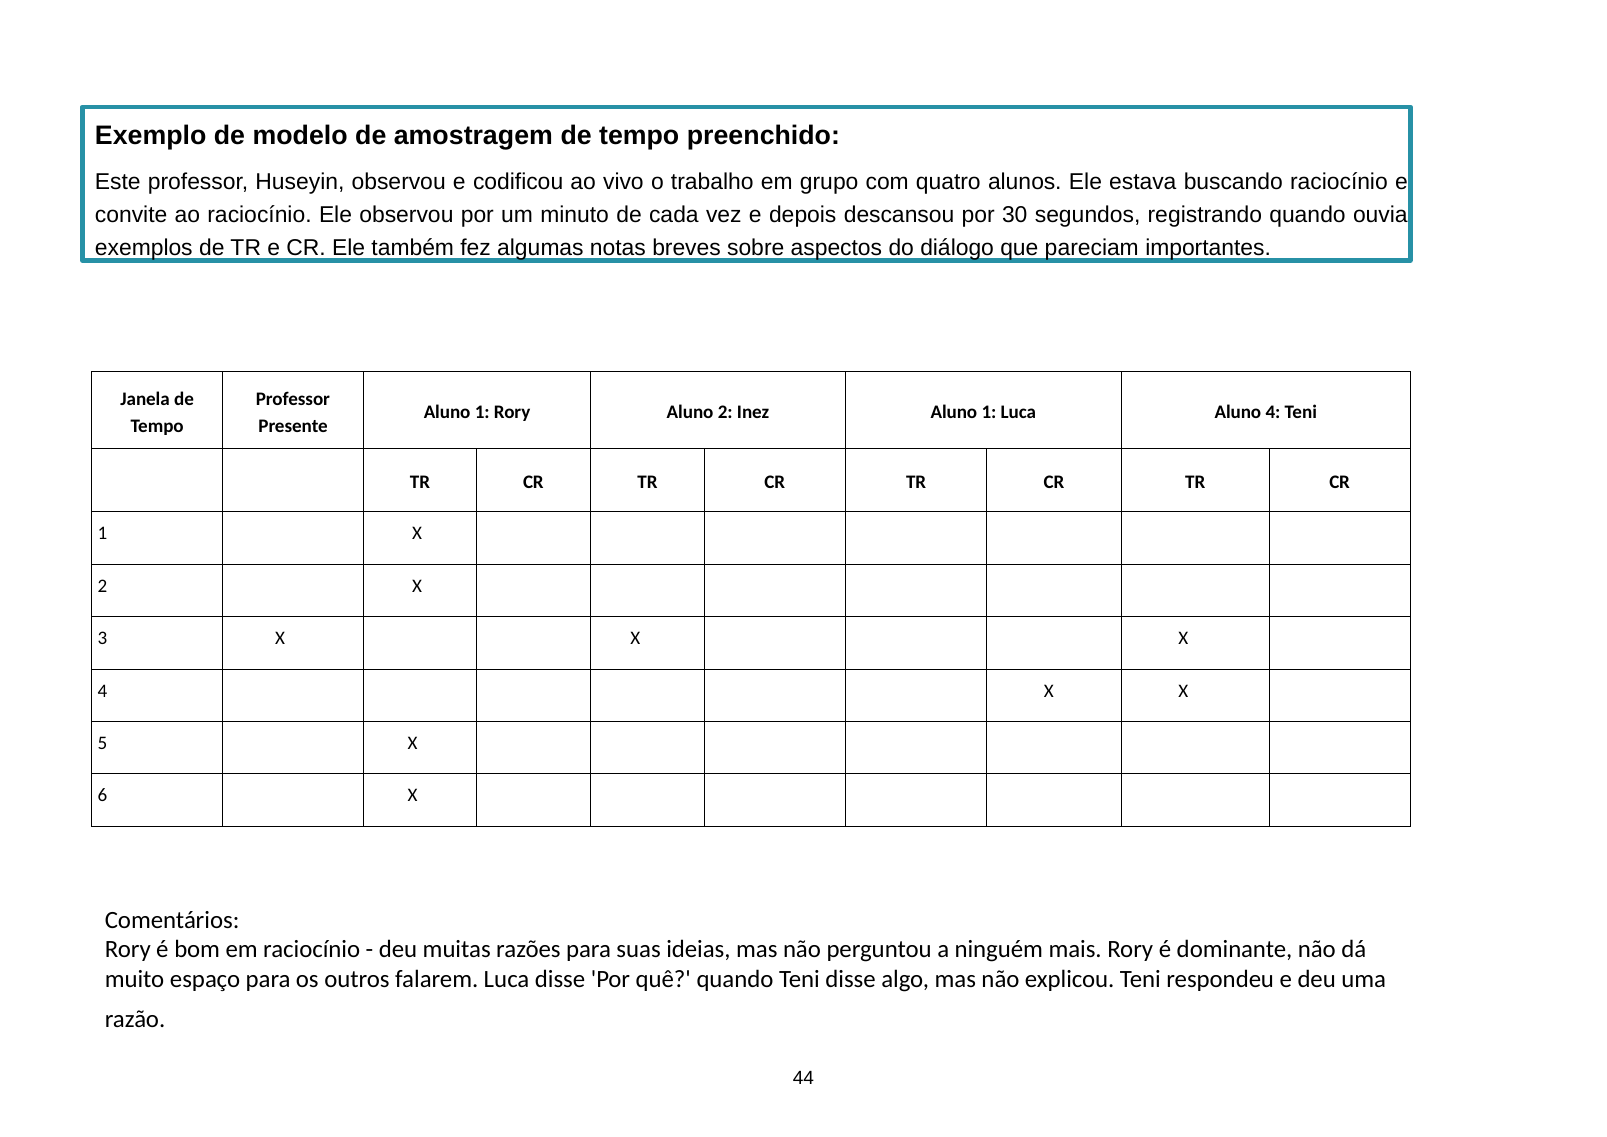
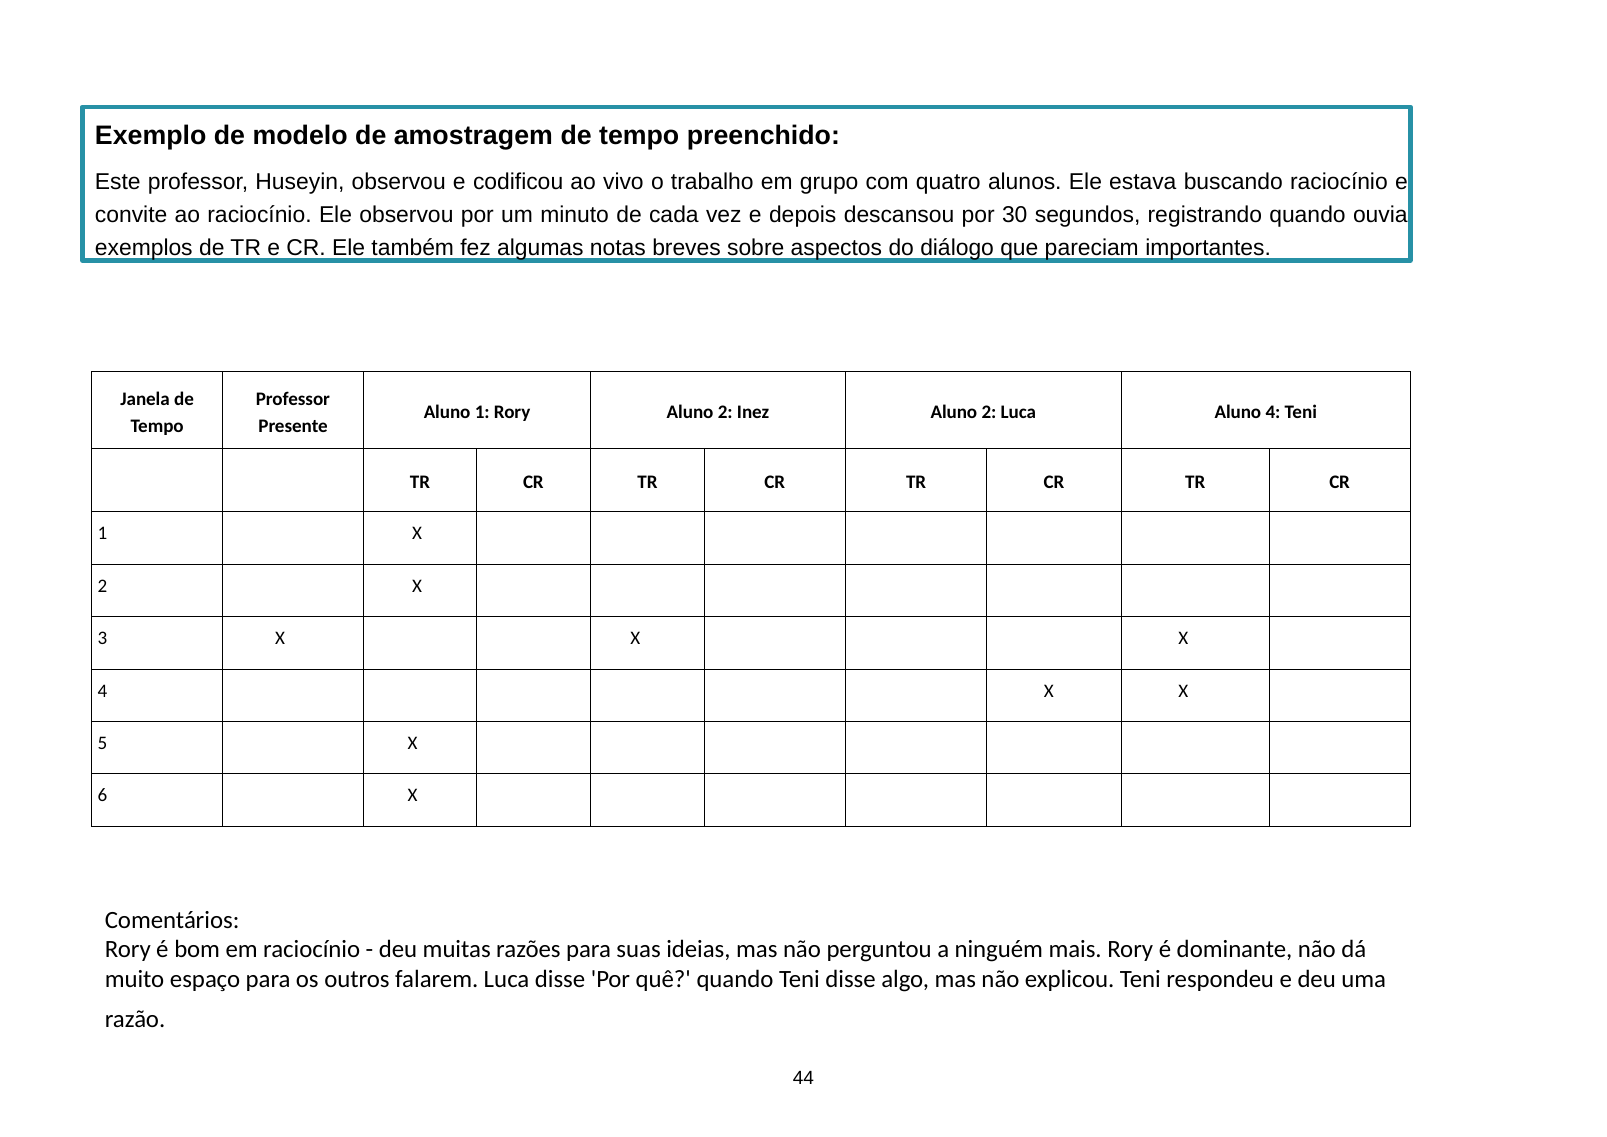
Inez Aluno 1: 1 -> 2 (989, 412)
